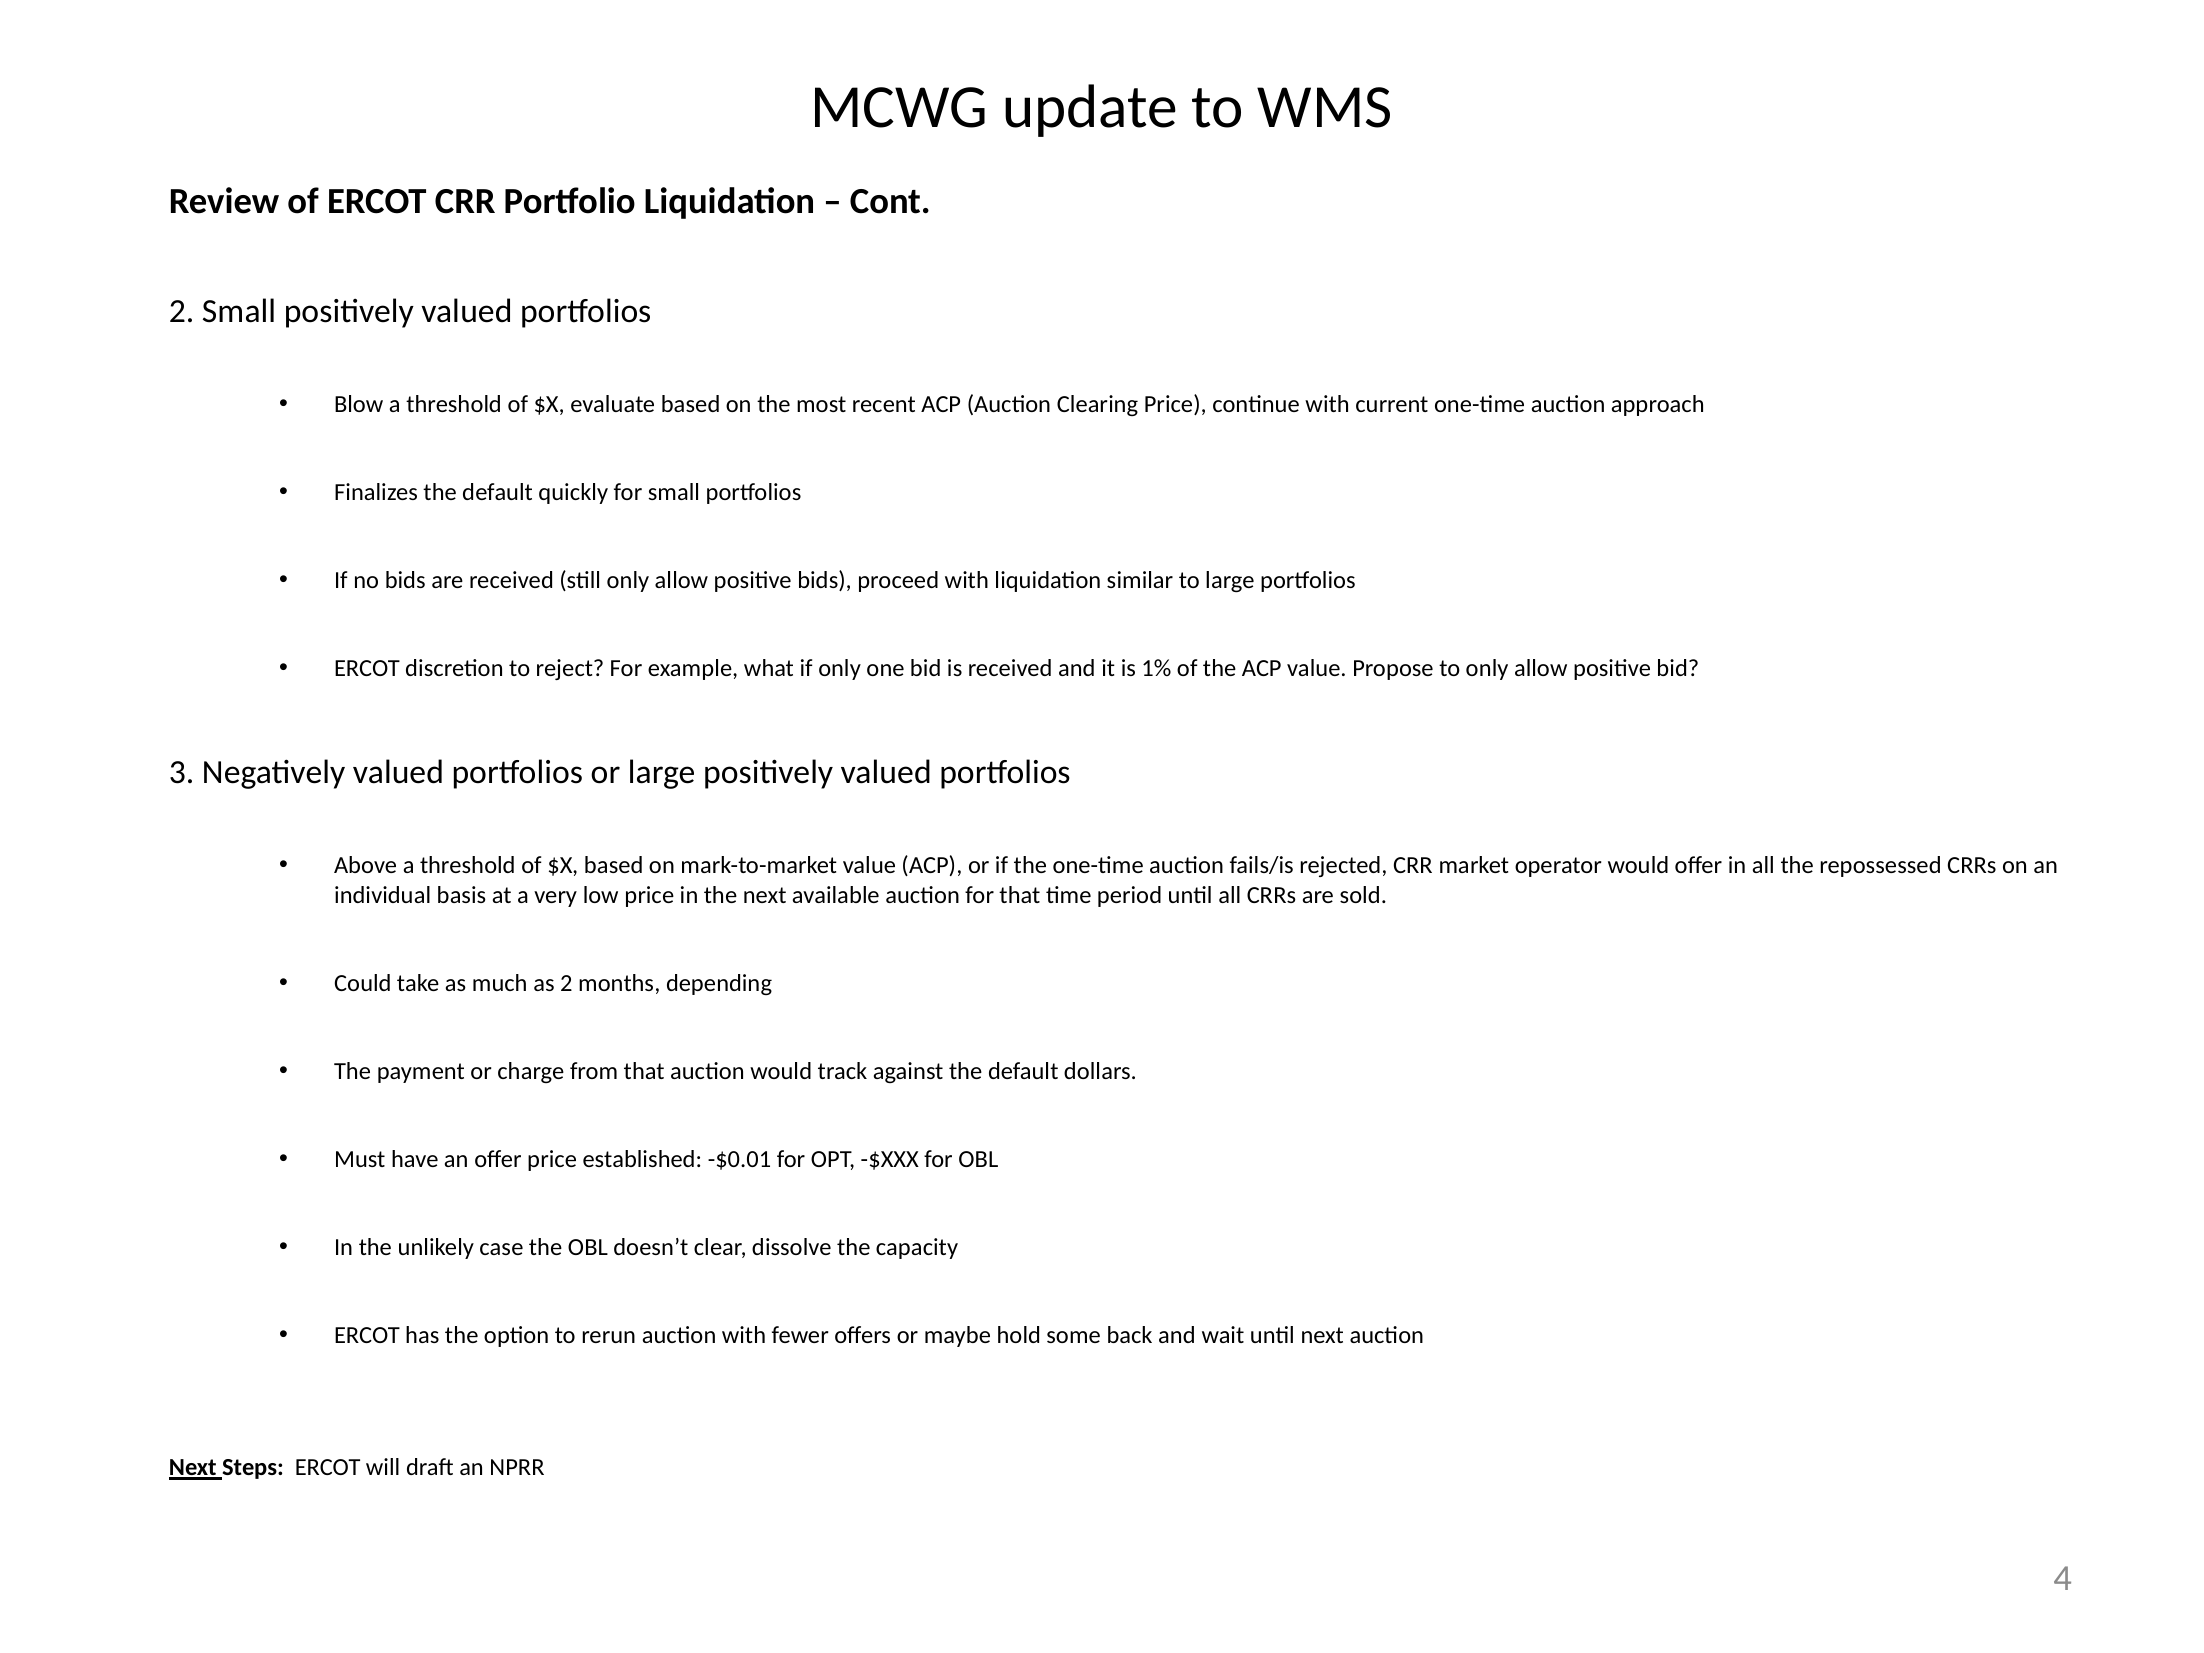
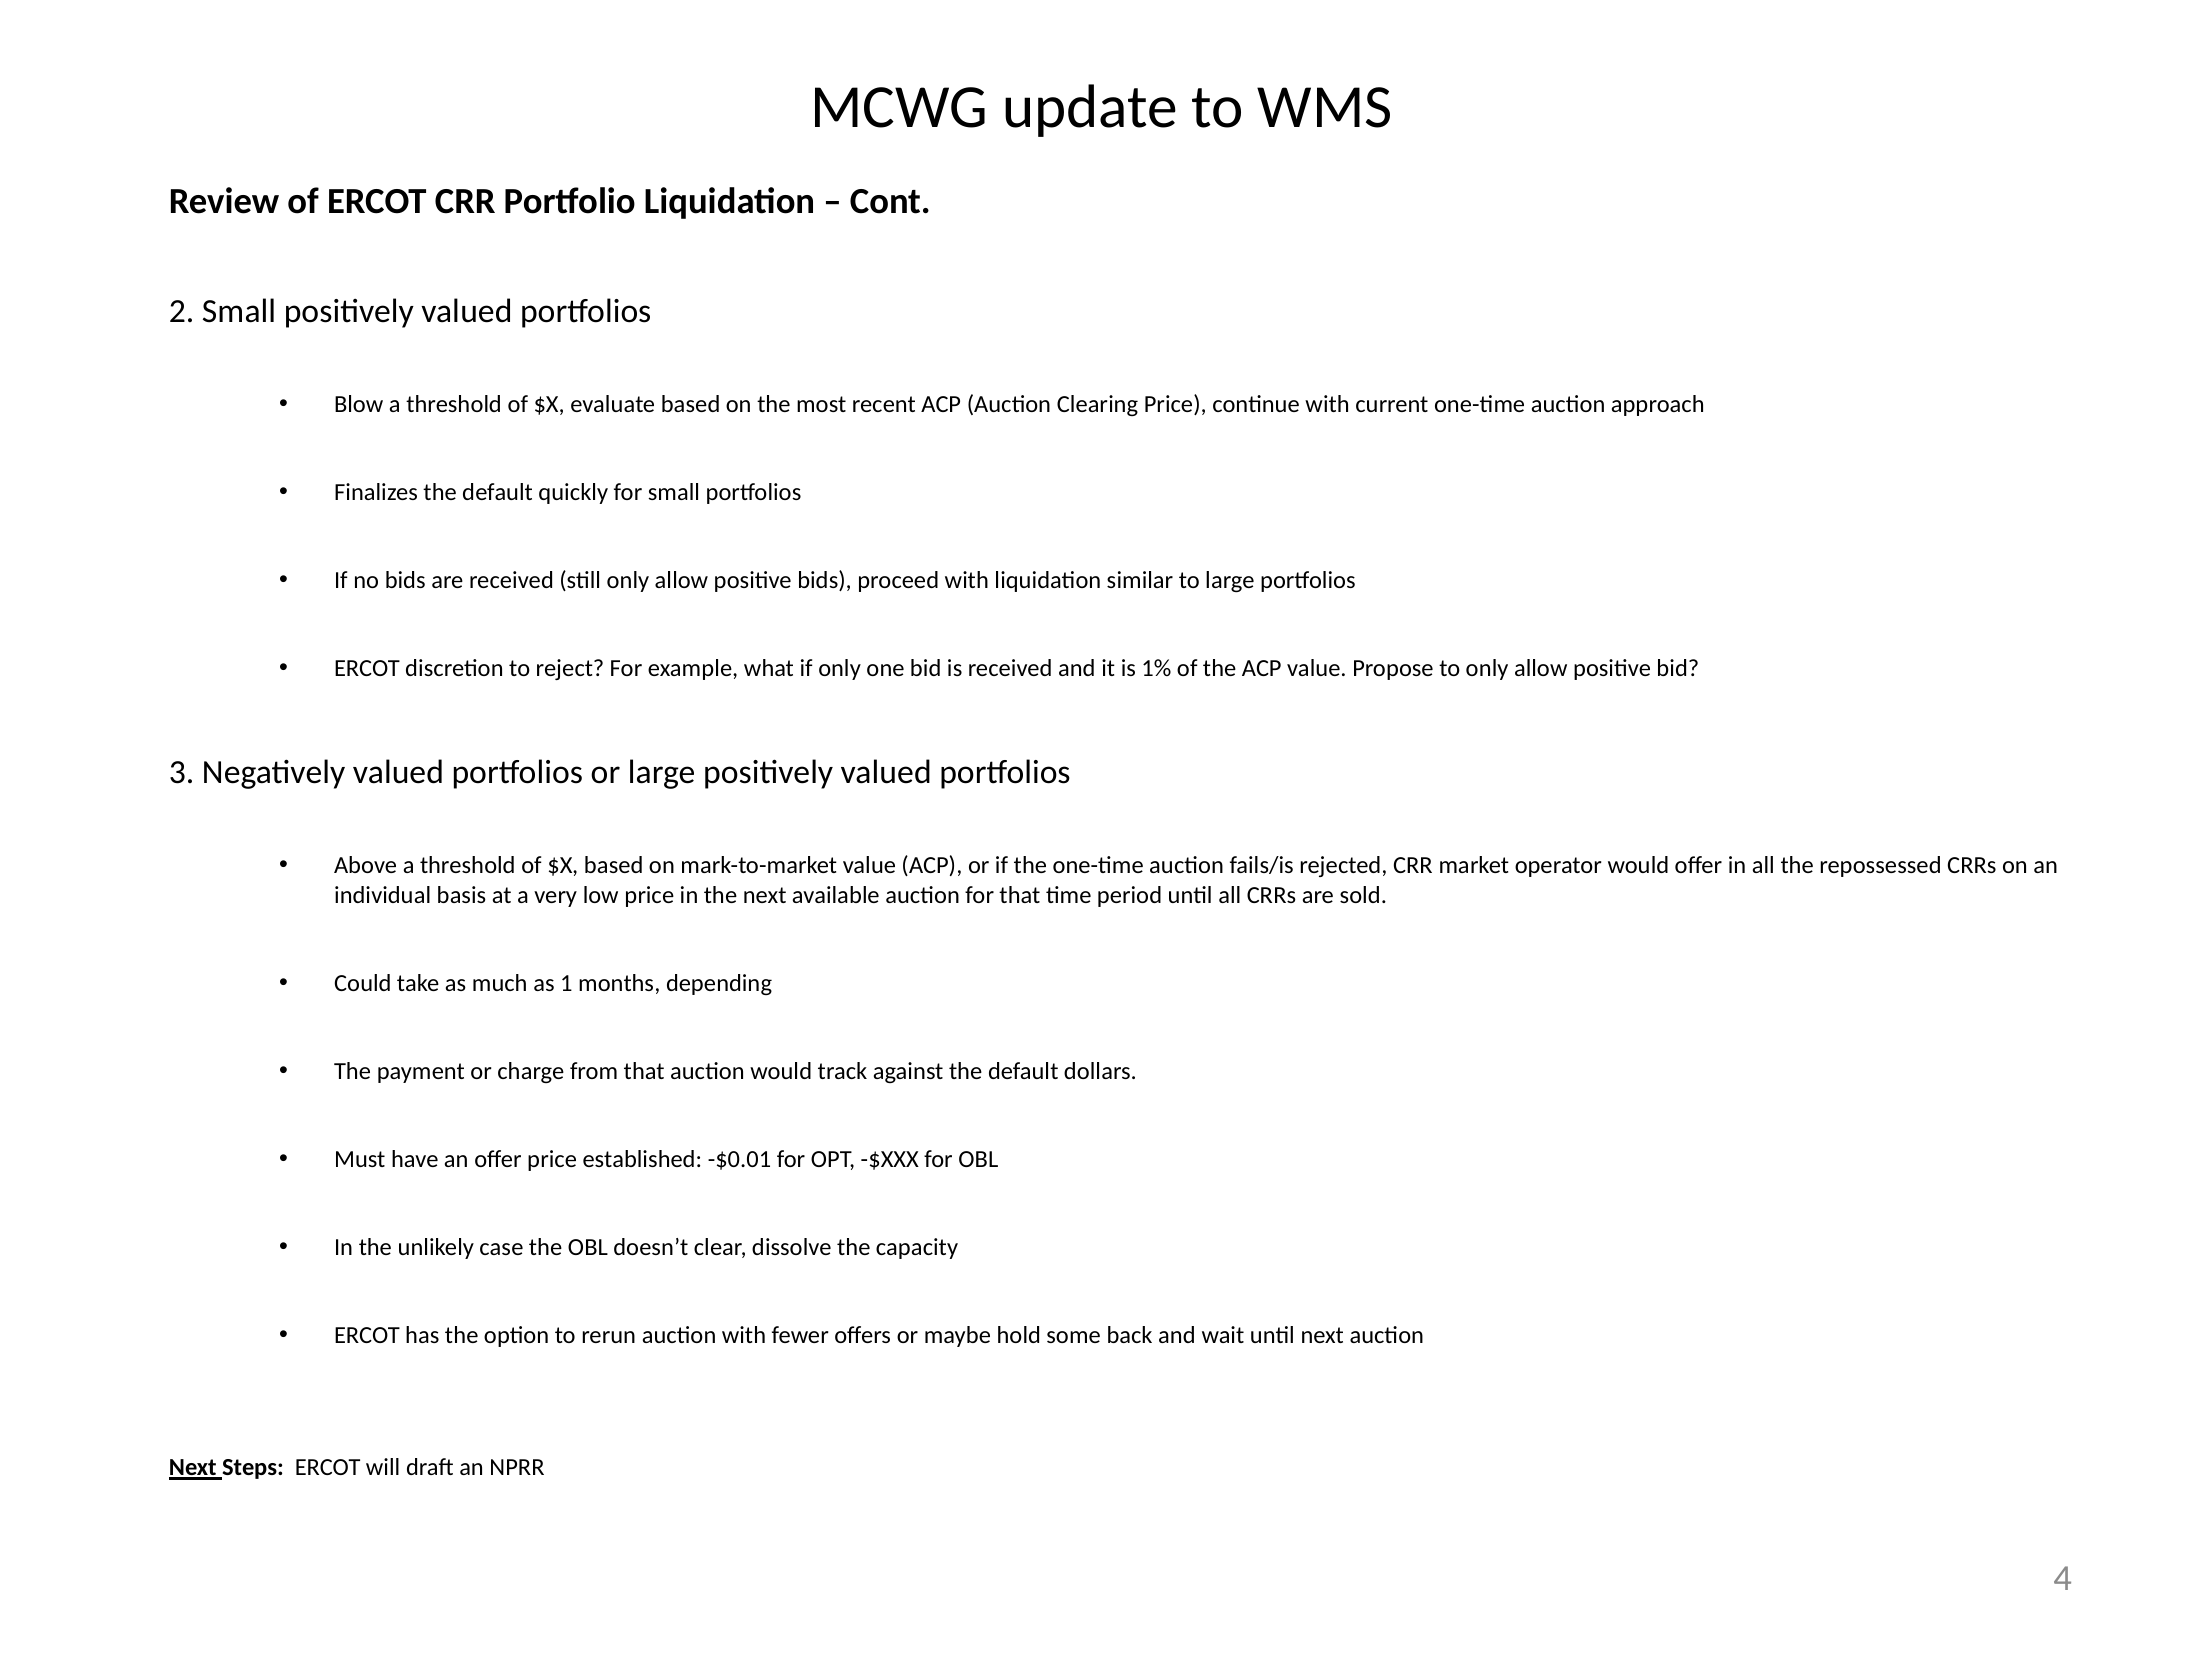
as 2: 2 -> 1 (566, 983)
